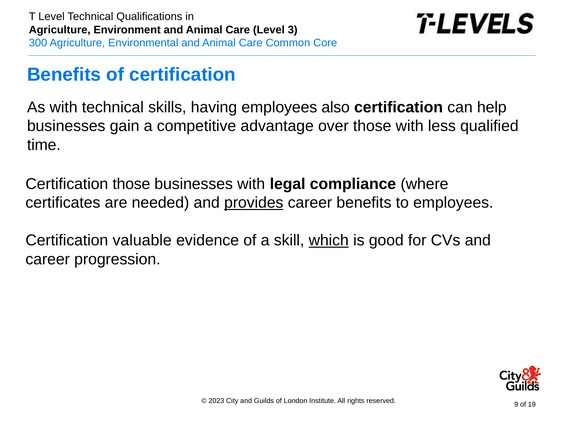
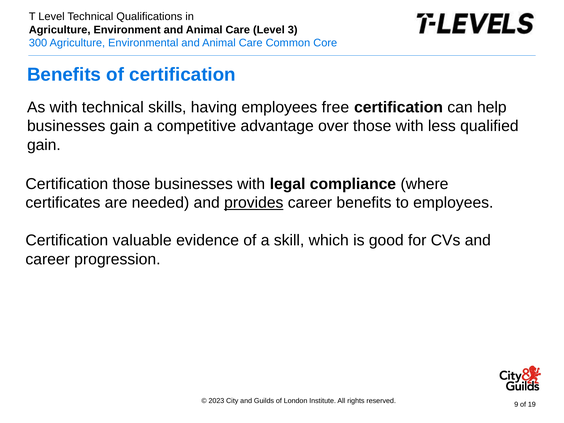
also: also -> free (335, 107)
time: time -> gain (44, 145)
which underline: present -> none (329, 240)
